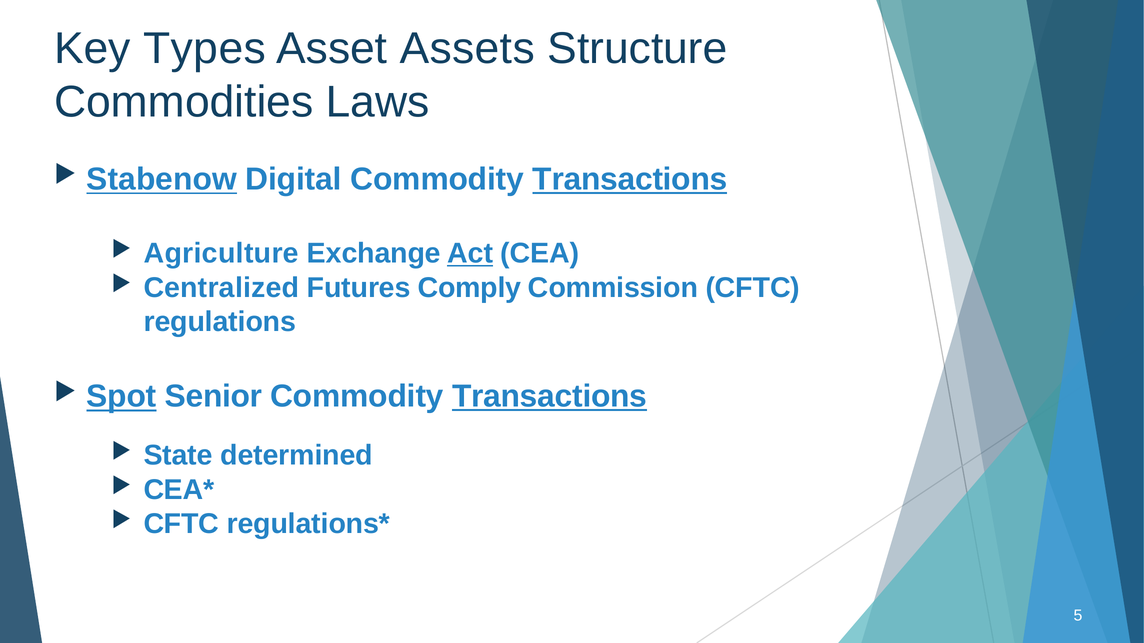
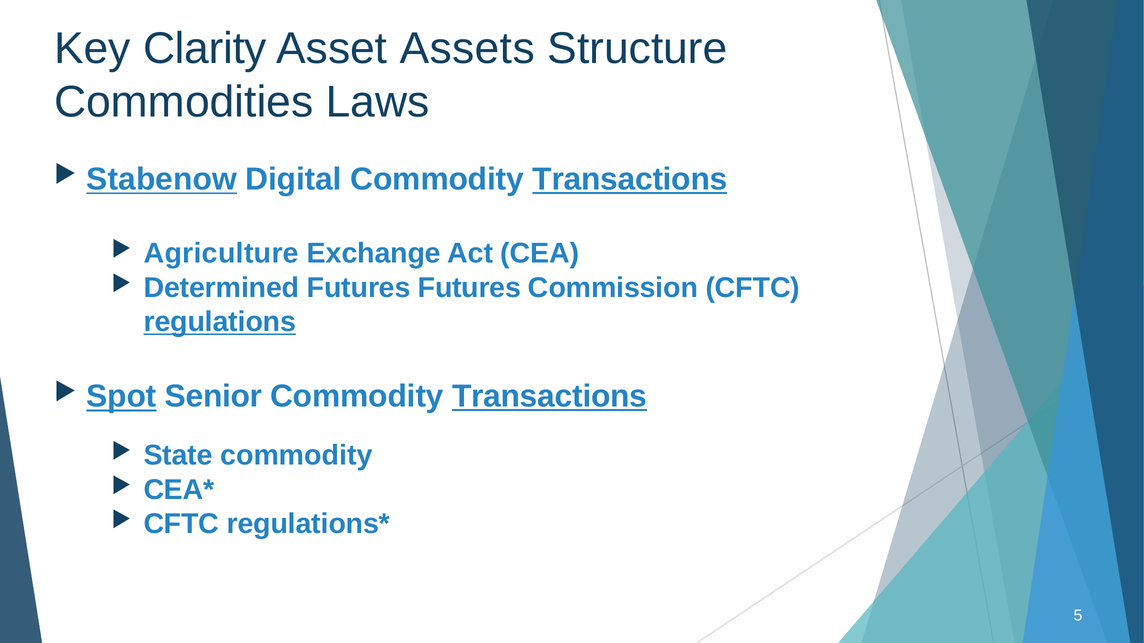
Types: Types -> Clarity (205, 49)
Act underline: present -> none (470, 254)
Centralized: Centralized -> Determined (221, 288)
Futures Comply: Comply -> Futures (469, 288)
regulations underline: none -> present (220, 322)
State determined: determined -> commodity (296, 456)
